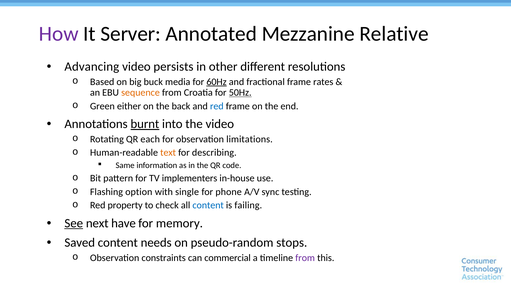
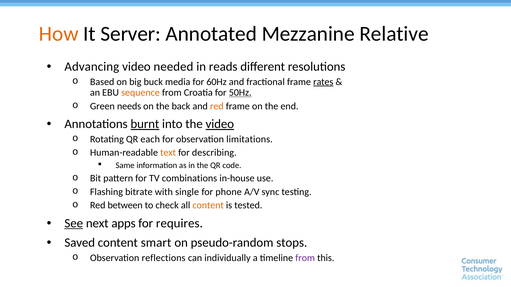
How colour: purple -> orange (59, 34)
persists: persists -> needed (173, 67)
other: other -> reads (223, 67)
60Hz underline: present -> none (217, 82)
rates underline: none -> present (323, 82)
either: either -> needs (129, 106)
red colour: blue -> orange (217, 106)
video underline: none -> present (220, 124)
implementers: implementers -> combinations (189, 179)
option: option -> bitrate (139, 192)
property: property -> between (125, 206)
content colour: blue -> orange (208, 206)
failing: failing -> tested (248, 206)
have: have -> apps (124, 224)
memory: memory -> requires (179, 224)
needs: needs -> smart (156, 243)
constraints: constraints -> reflections (164, 258)
commercial: commercial -> individually (227, 258)
